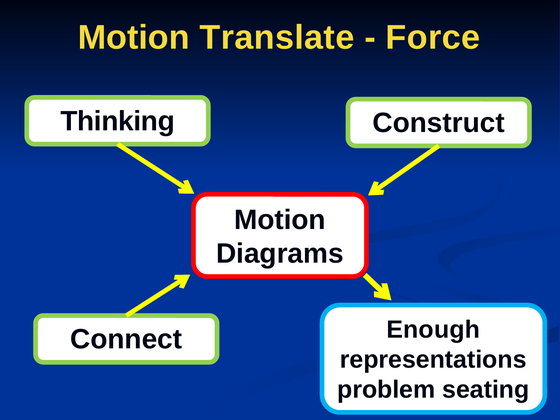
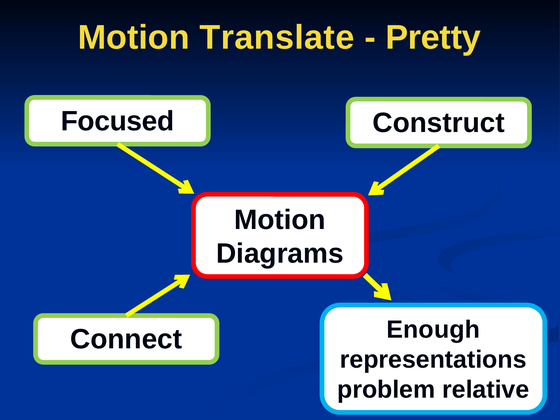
Force: Force -> Pretty (433, 37)
Thinking: Thinking -> Focused (118, 121)
seating: seating -> relative (486, 390)
